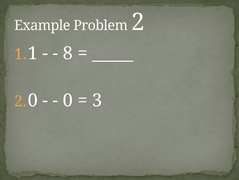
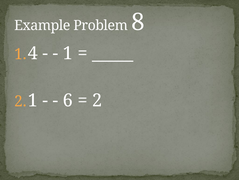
Problem 2: 2 -> 8 (138, 22)
1: 1 -> 4 (33, 53)
8: 8 -> 1 (68, 53)
0: 0 -> 1 (33, 100)
0: 0 -> 6 (68, 100)
3: 3 -> 2 (97, 100)
